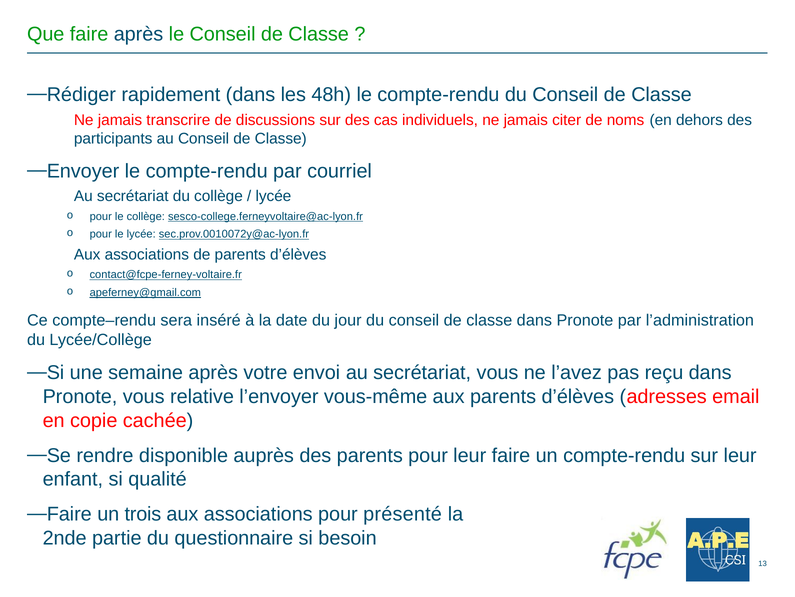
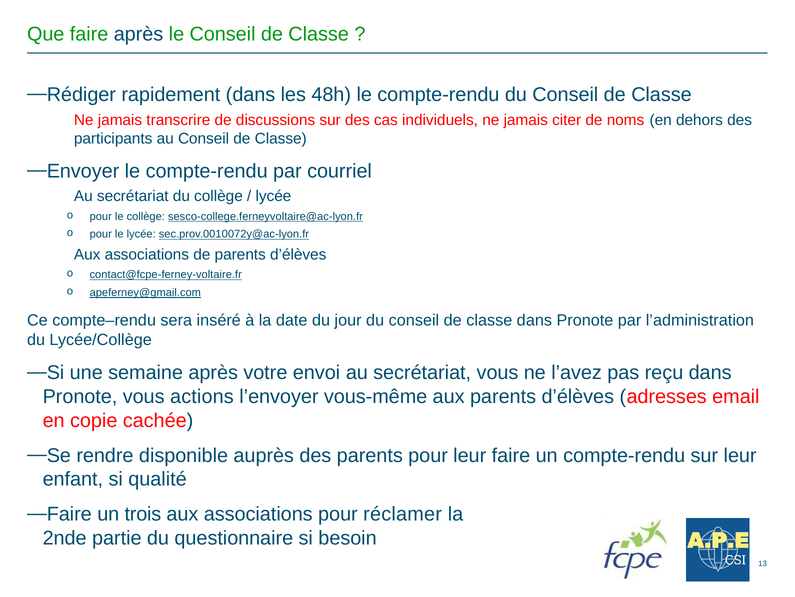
relative: relative -> actions (202, 396)
présenté: présenté -> réclamer (403, 514)
